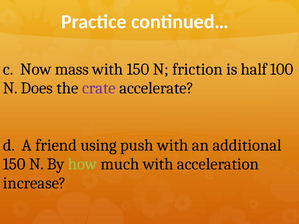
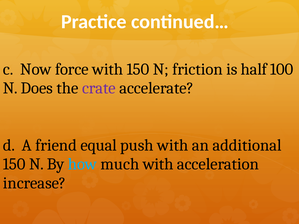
mass: mass -> force (72, 69)
using: using -> equal (99, 145)
how colour: light green -> light blue (82, 164)
